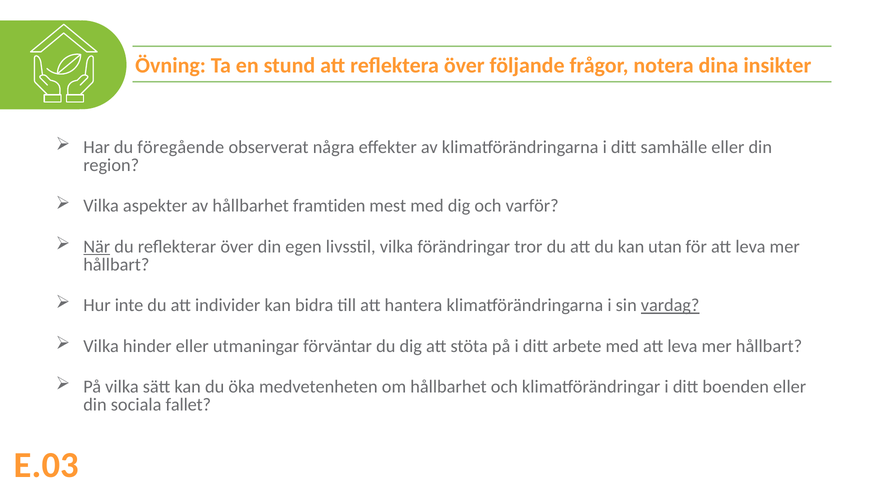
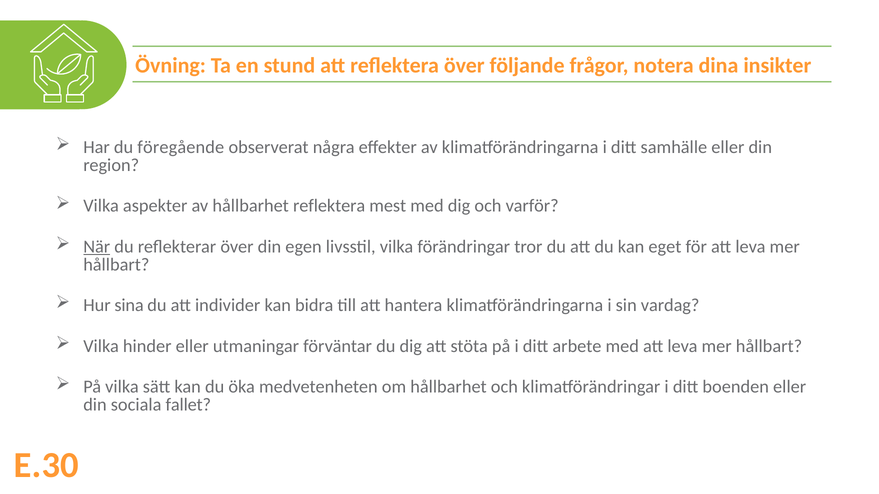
hållbarhet framtiden: framtiden -> reflektera (329, 206)
utan: utan -> eget (665, 247)
inte: inte -> sina (129, 306)
vardag underline: present -> none (670, 306)
E.03: E.03 -> E.30 (46, 466)
